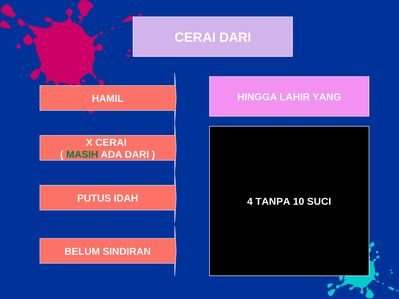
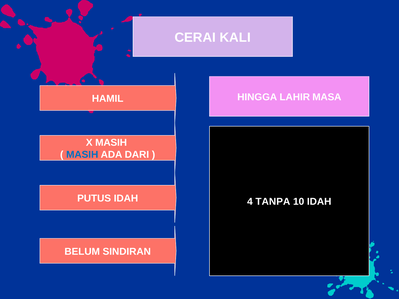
CERAI DARI: DARI -> KALI (235, 37)
YANG: YANG -> MASA (327, 97)
X CERAI: CERAI -> MASIH (111, 143)
MASIH colour: green -> blue (82, 155)
10 SUCI: SUCI -> IDAH (319, 202)
